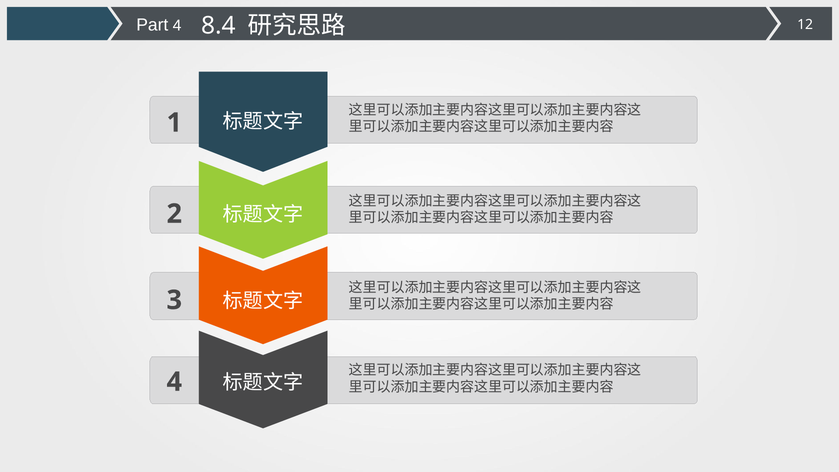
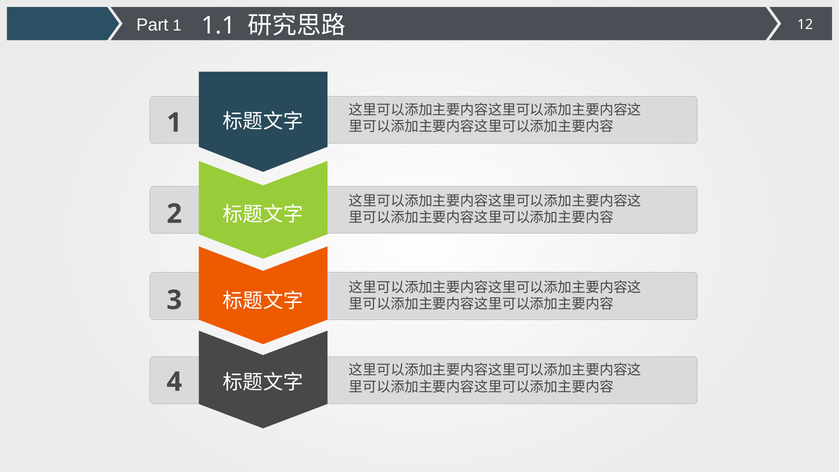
Part 4: 4 -> 1 (177, 26)
8.4: 8.4 -> 1.1 (218, 26)
